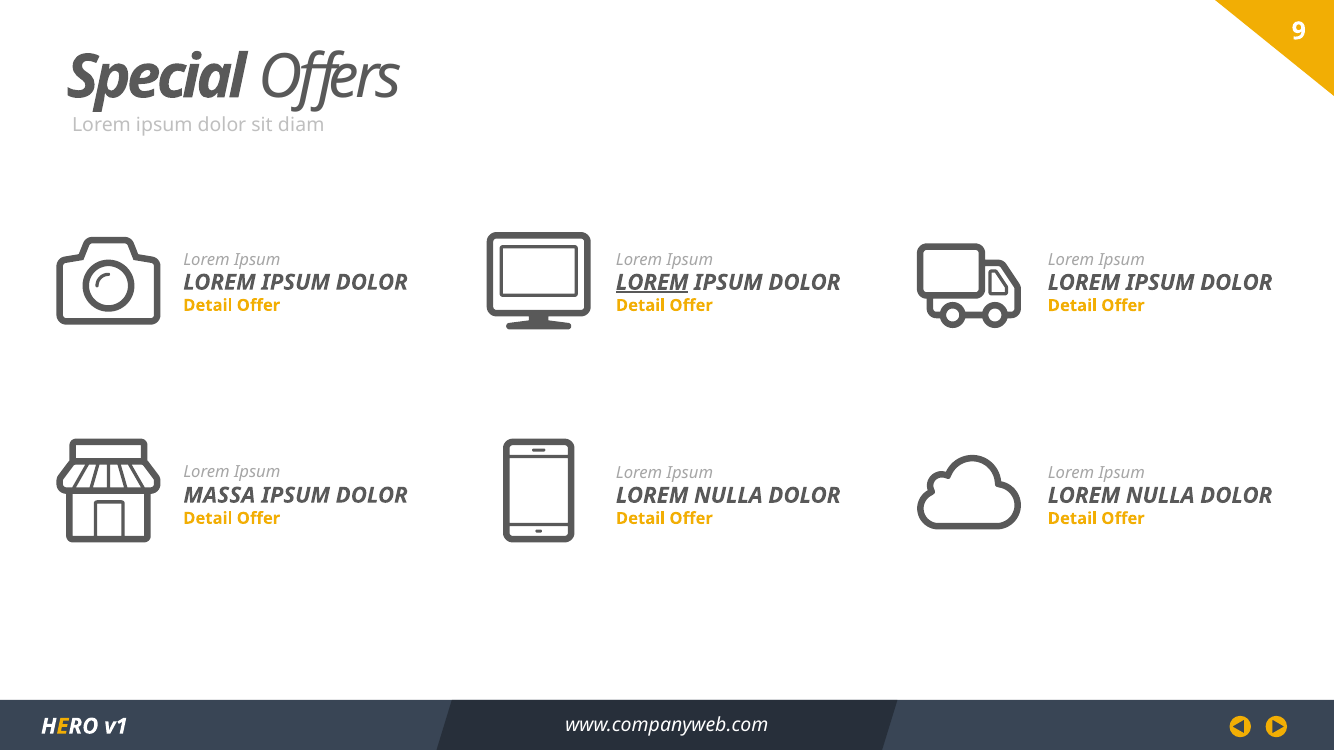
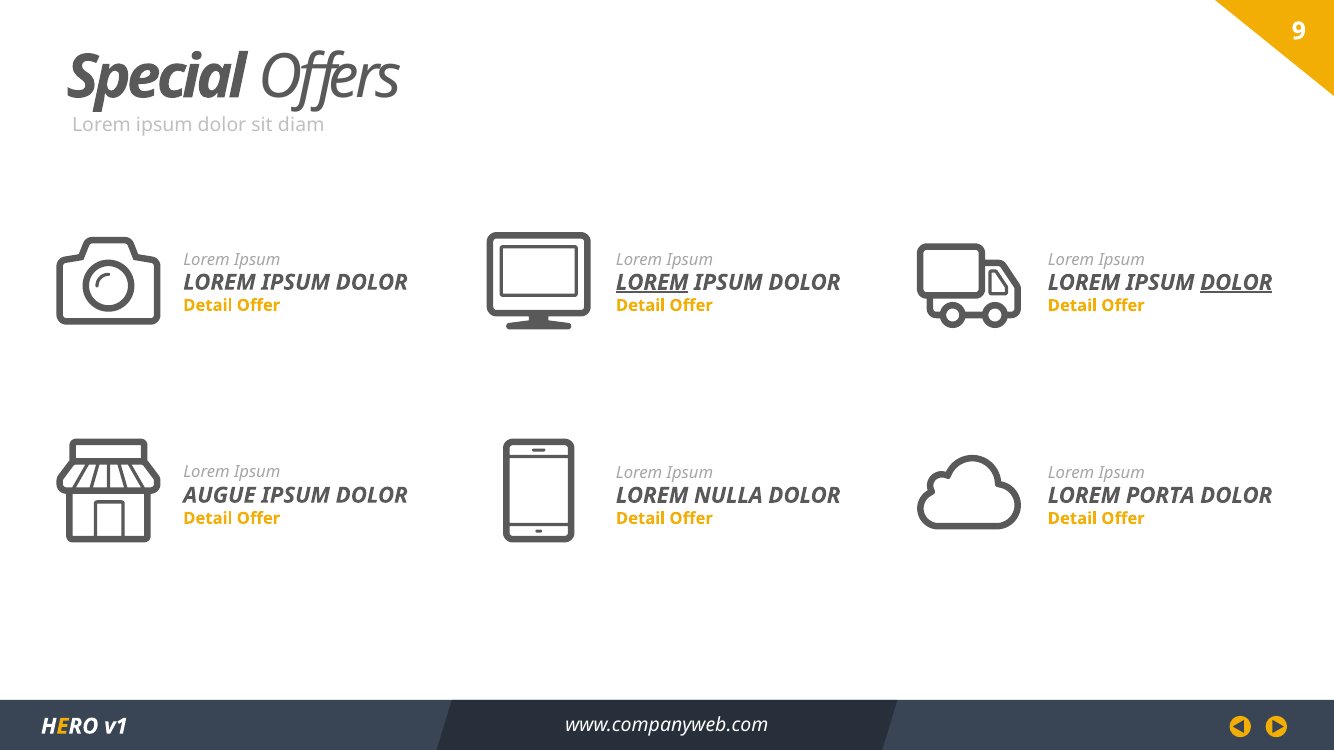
DOLOR underline: none -> present (1236, 283)
MASSA: MASSA -> AUGUE (219, 496)
NULLA: NULLA -> PORTA (1160, 496)
